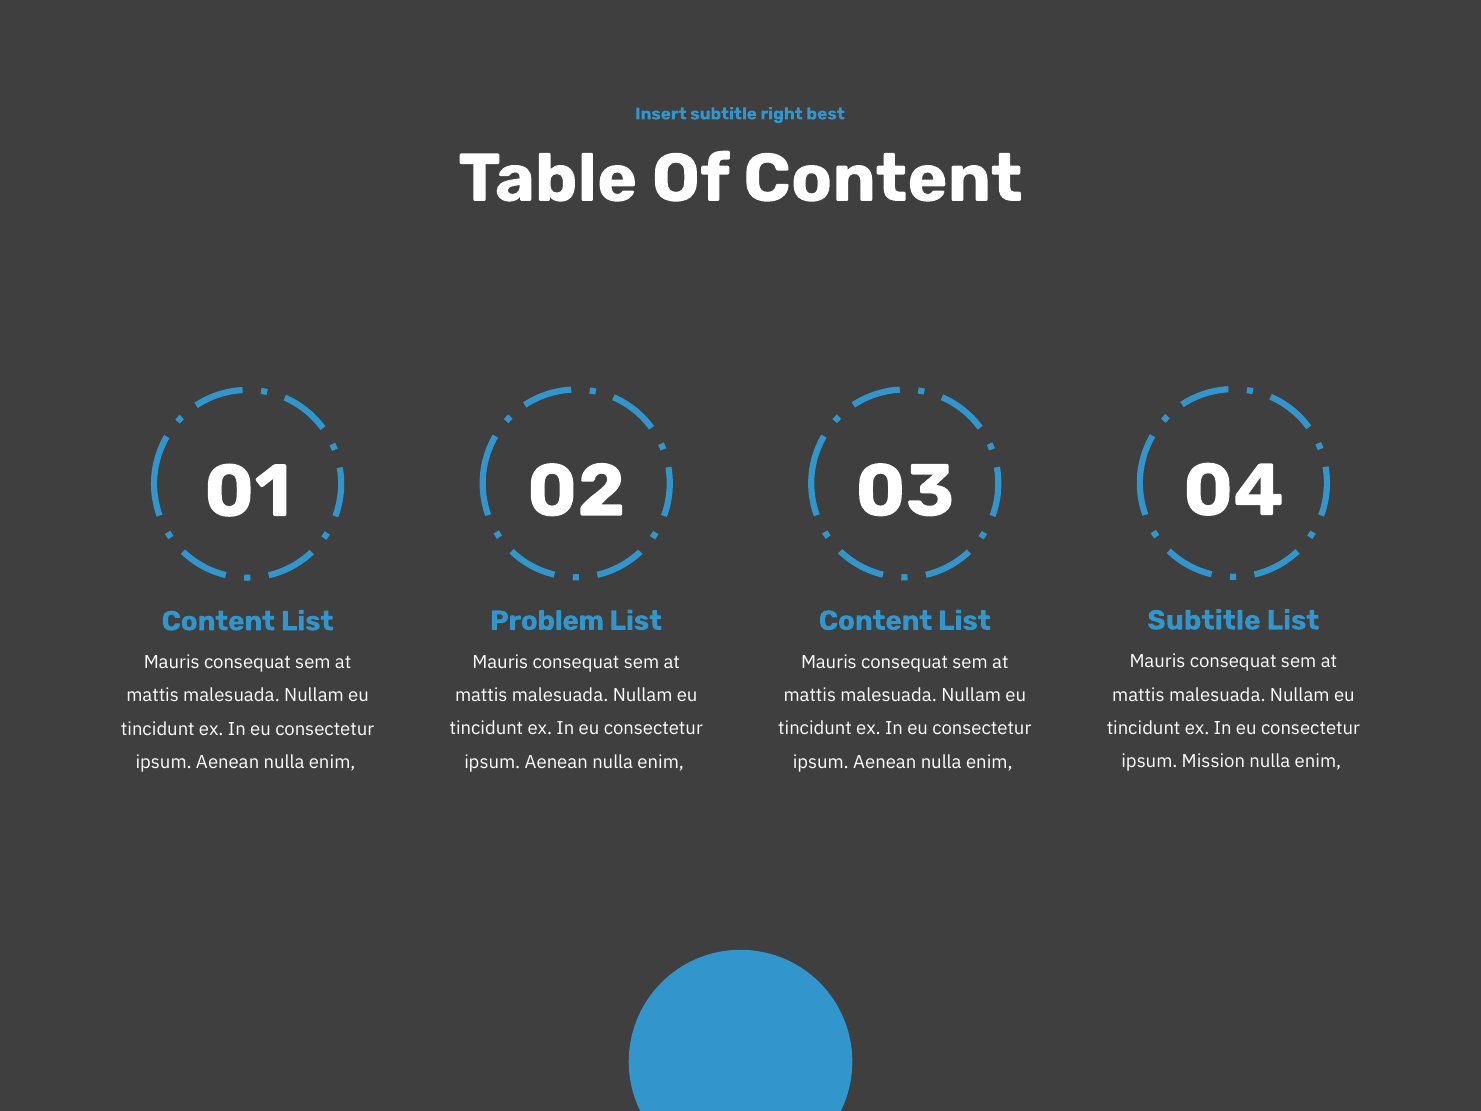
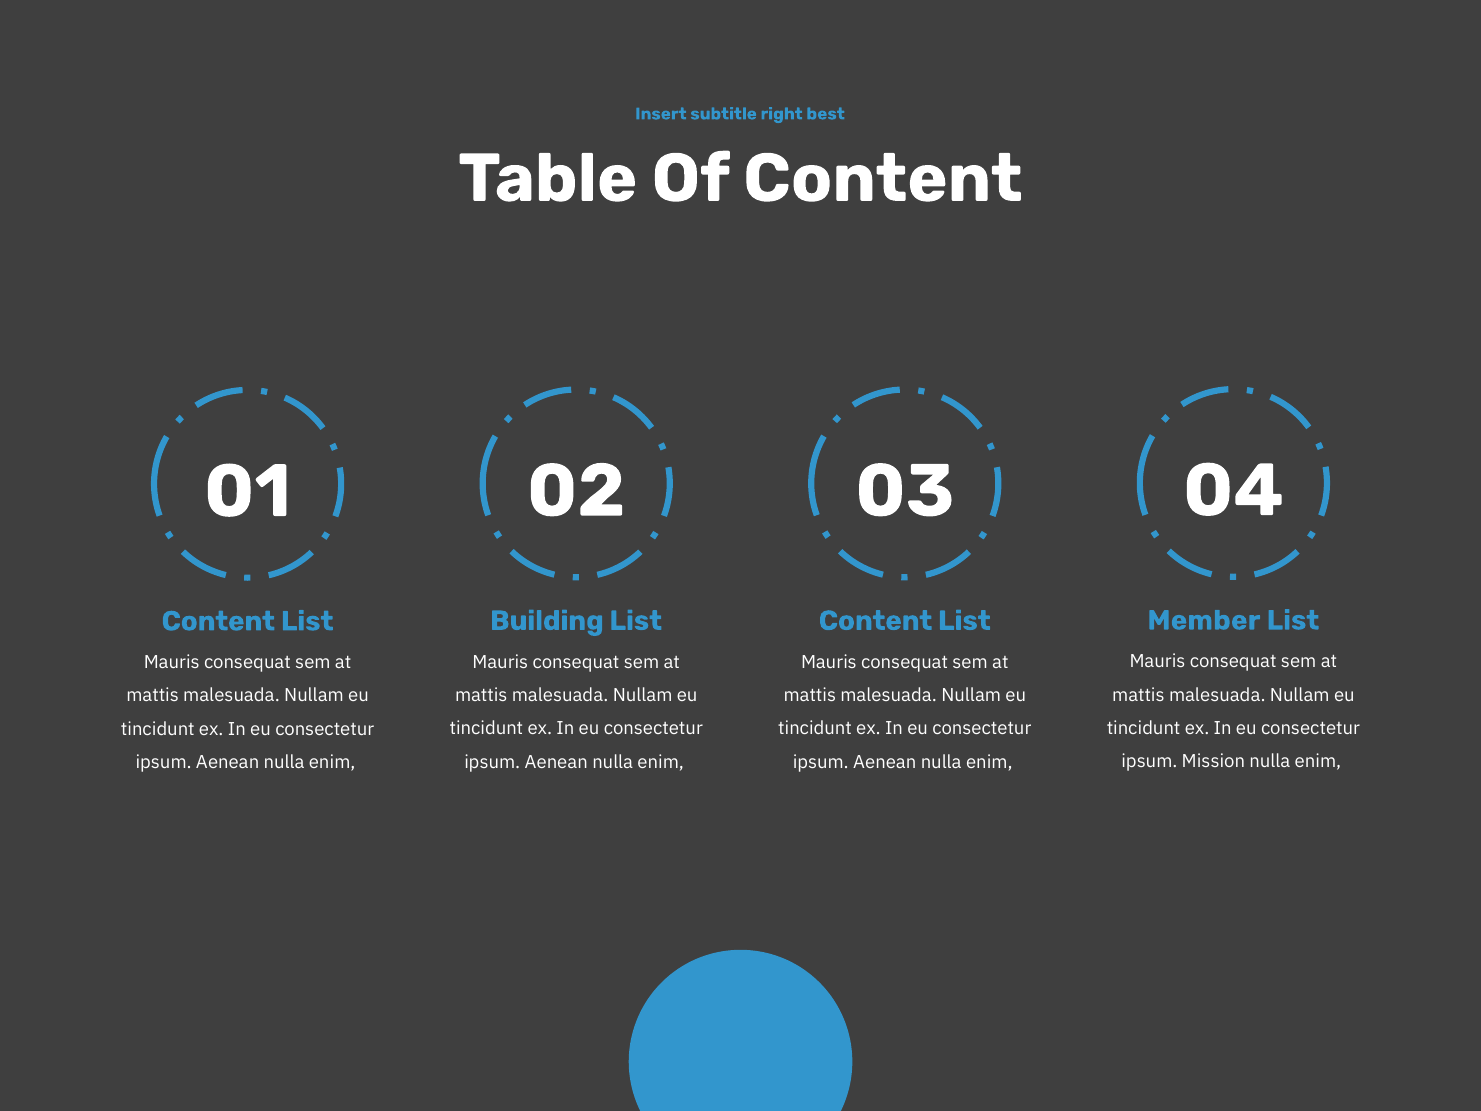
Subtitle: Subtitle -> Member (1204, 620)
Problem: Problem -> Building (547, 621)
